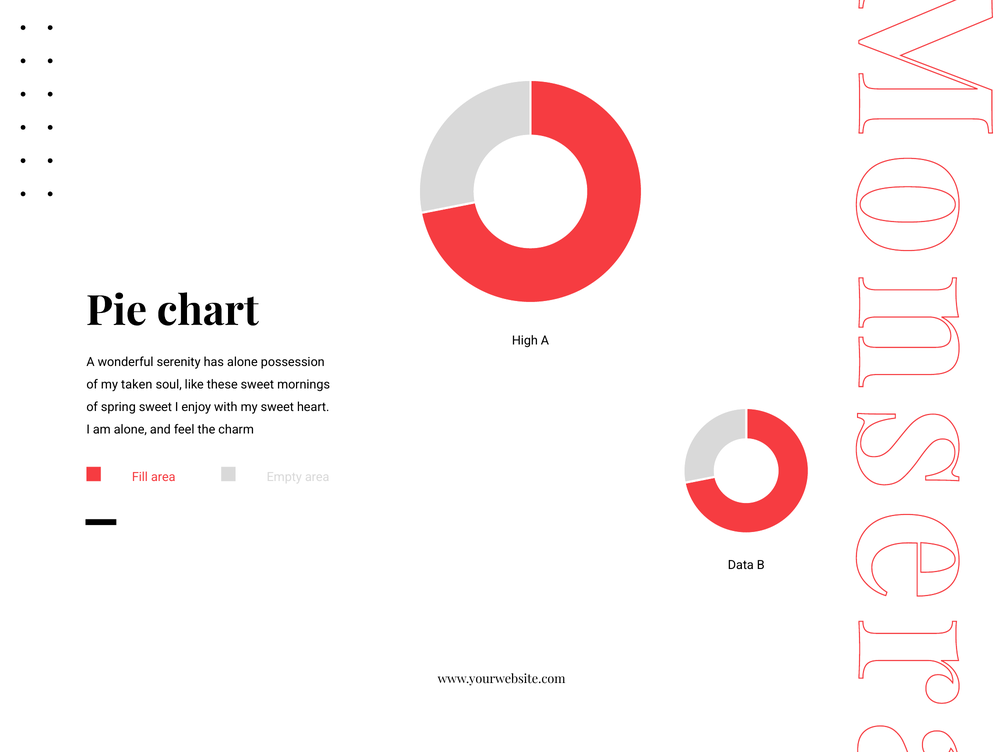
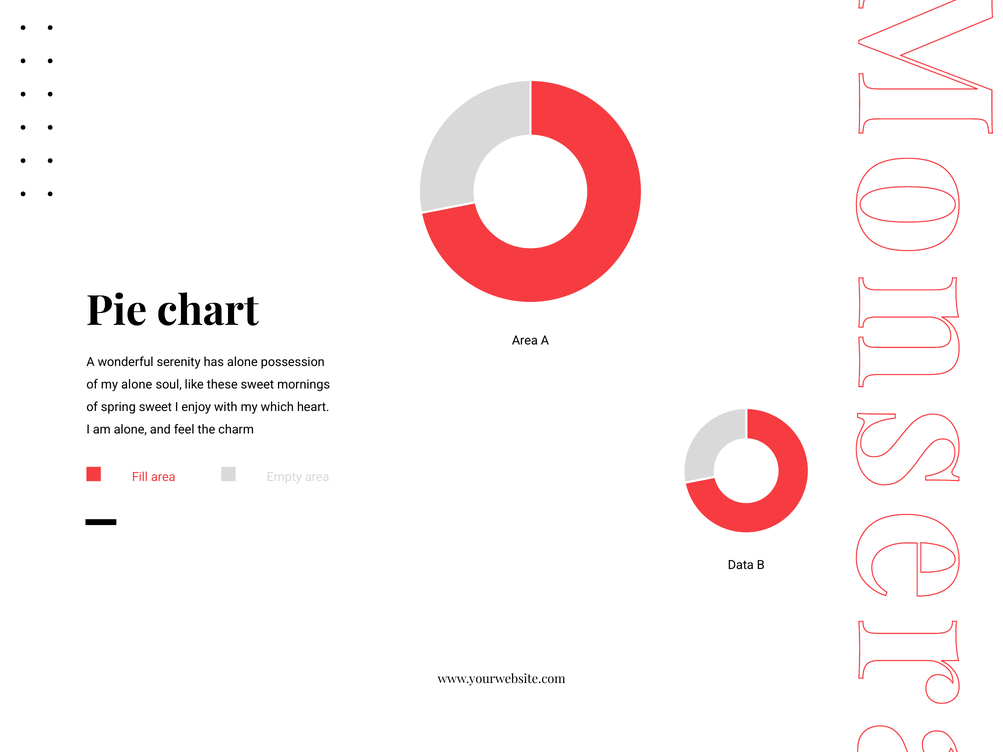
High: High -> Area (525, 341)
my taken: taken -> alone (137, 385)
my sweet: sweet -> which (277, 407)
